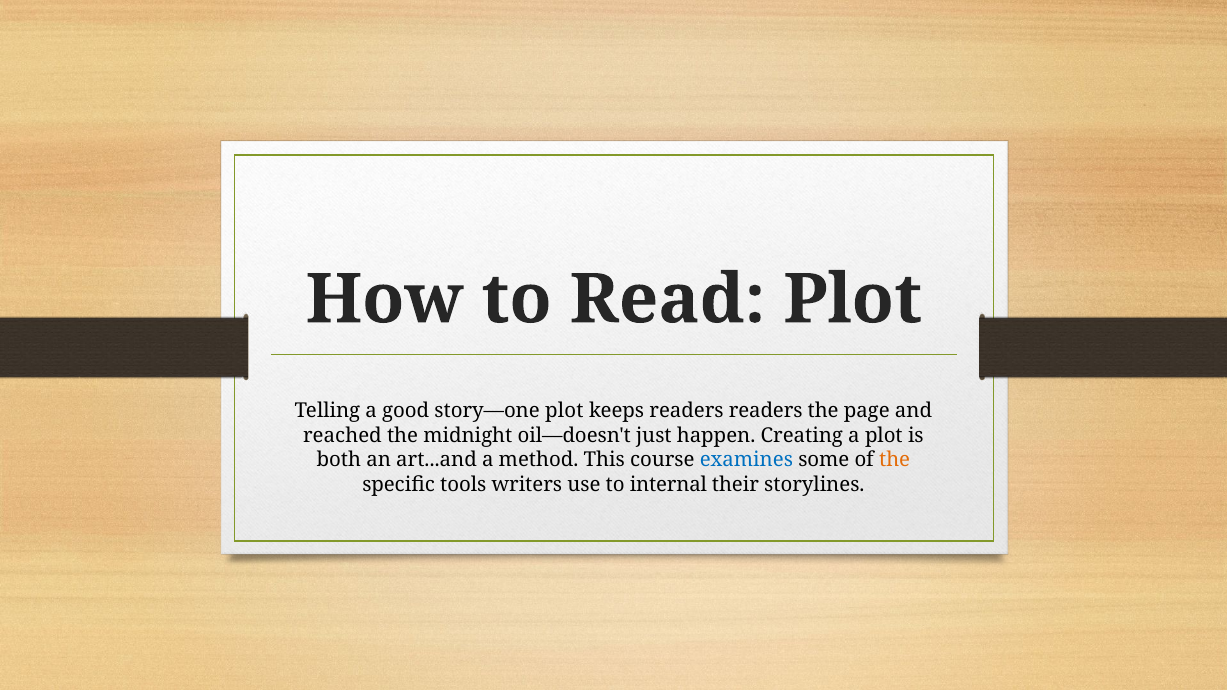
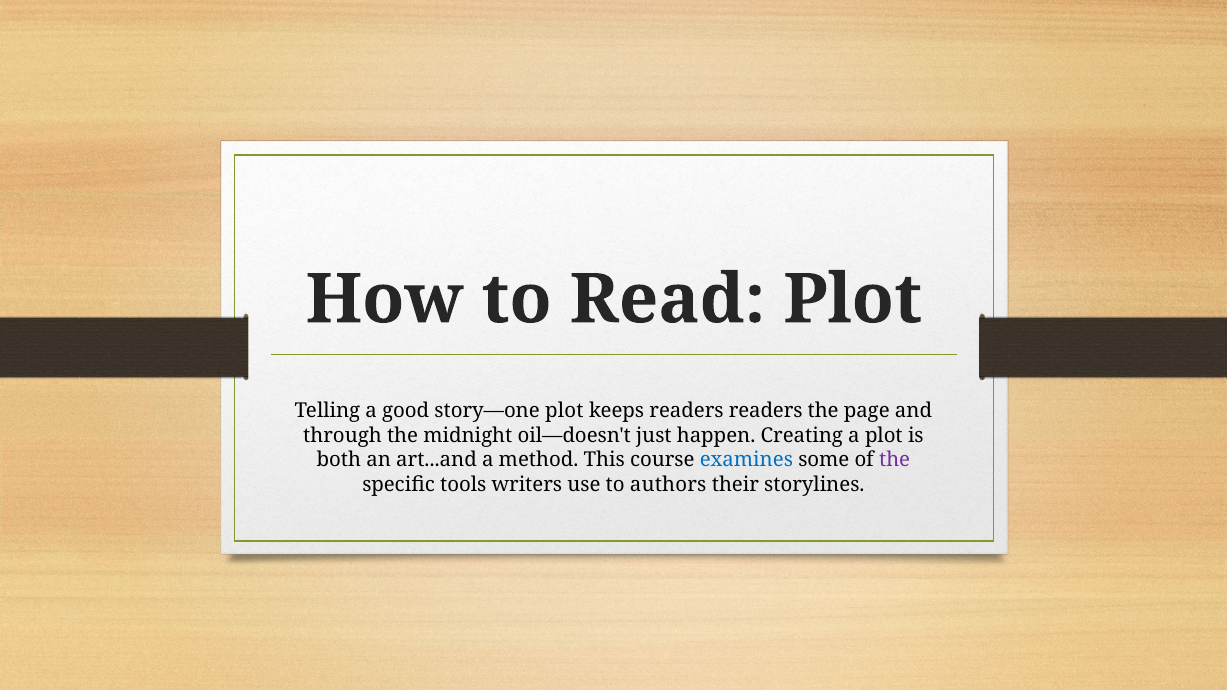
reached: reached -> through (342, 435)
the colour: orange -> purple (895, 460)
internal: internal -> authors (668, 484)
